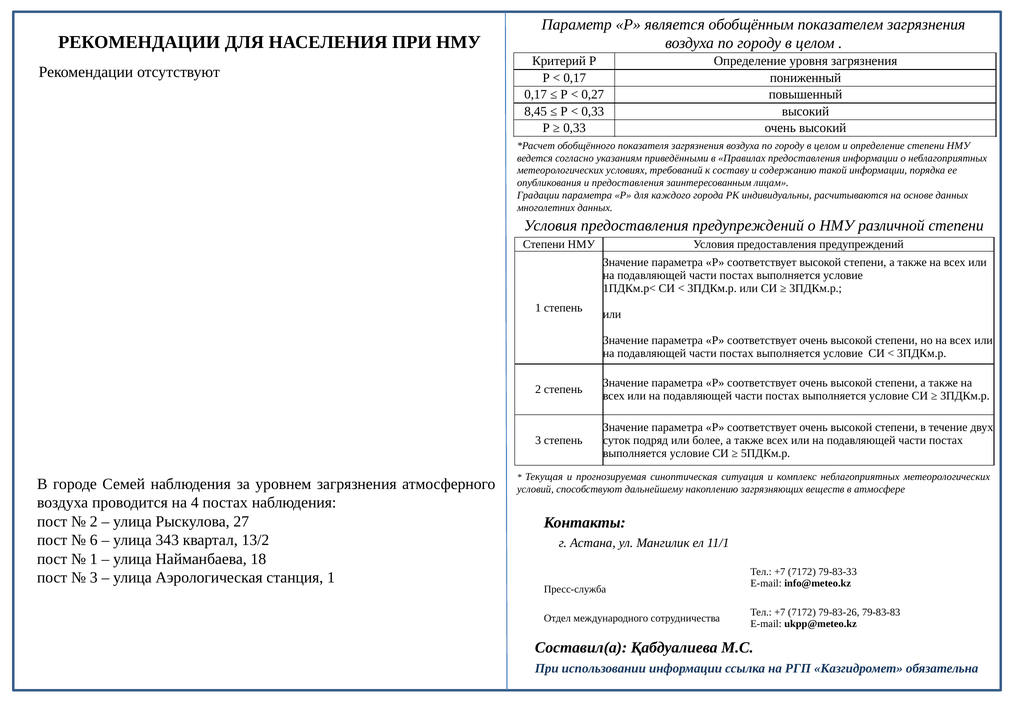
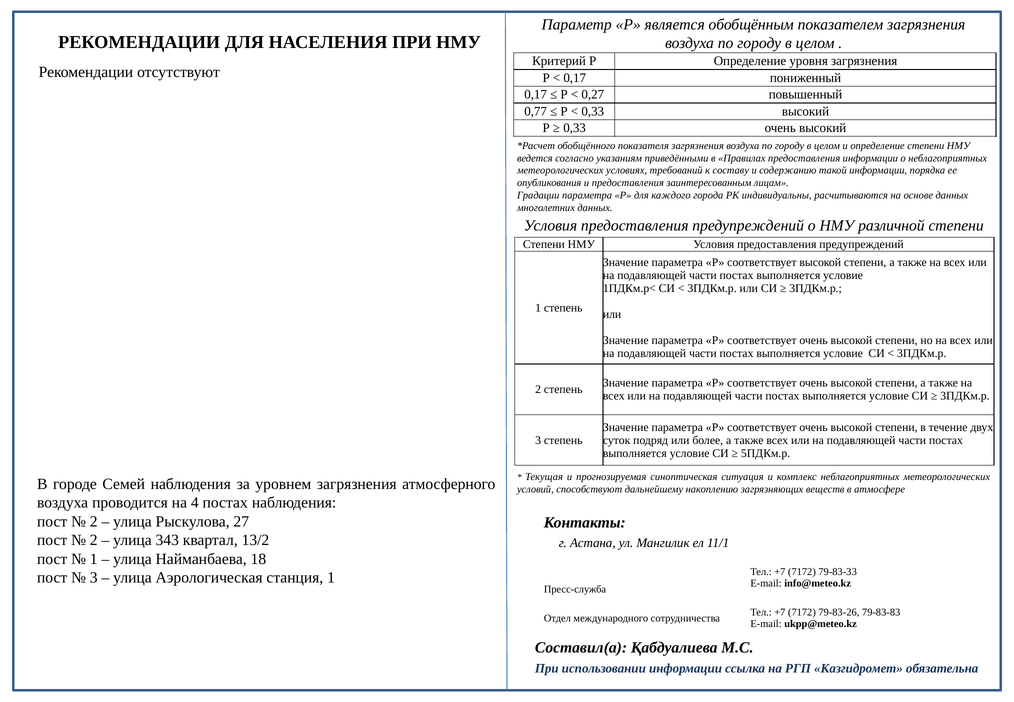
8,45: 8,45 -> 0,77 (536, 111)
6: 6 -> 2 (94, 540)
